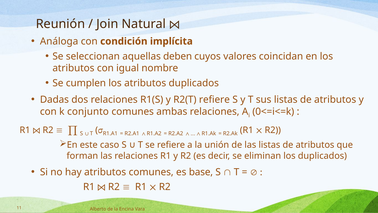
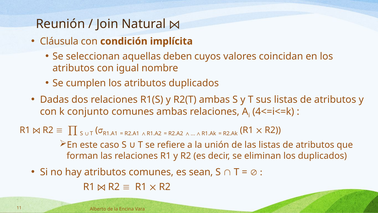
Análoga: Análoga -> Cláusula (59, 41)
R2(T refiere: refiere -> ambas (214, 99)
0<=i<=k: 0<=i<=k -> 4<=i<=k (273, 111)
base: base -> sean (201, 172)
